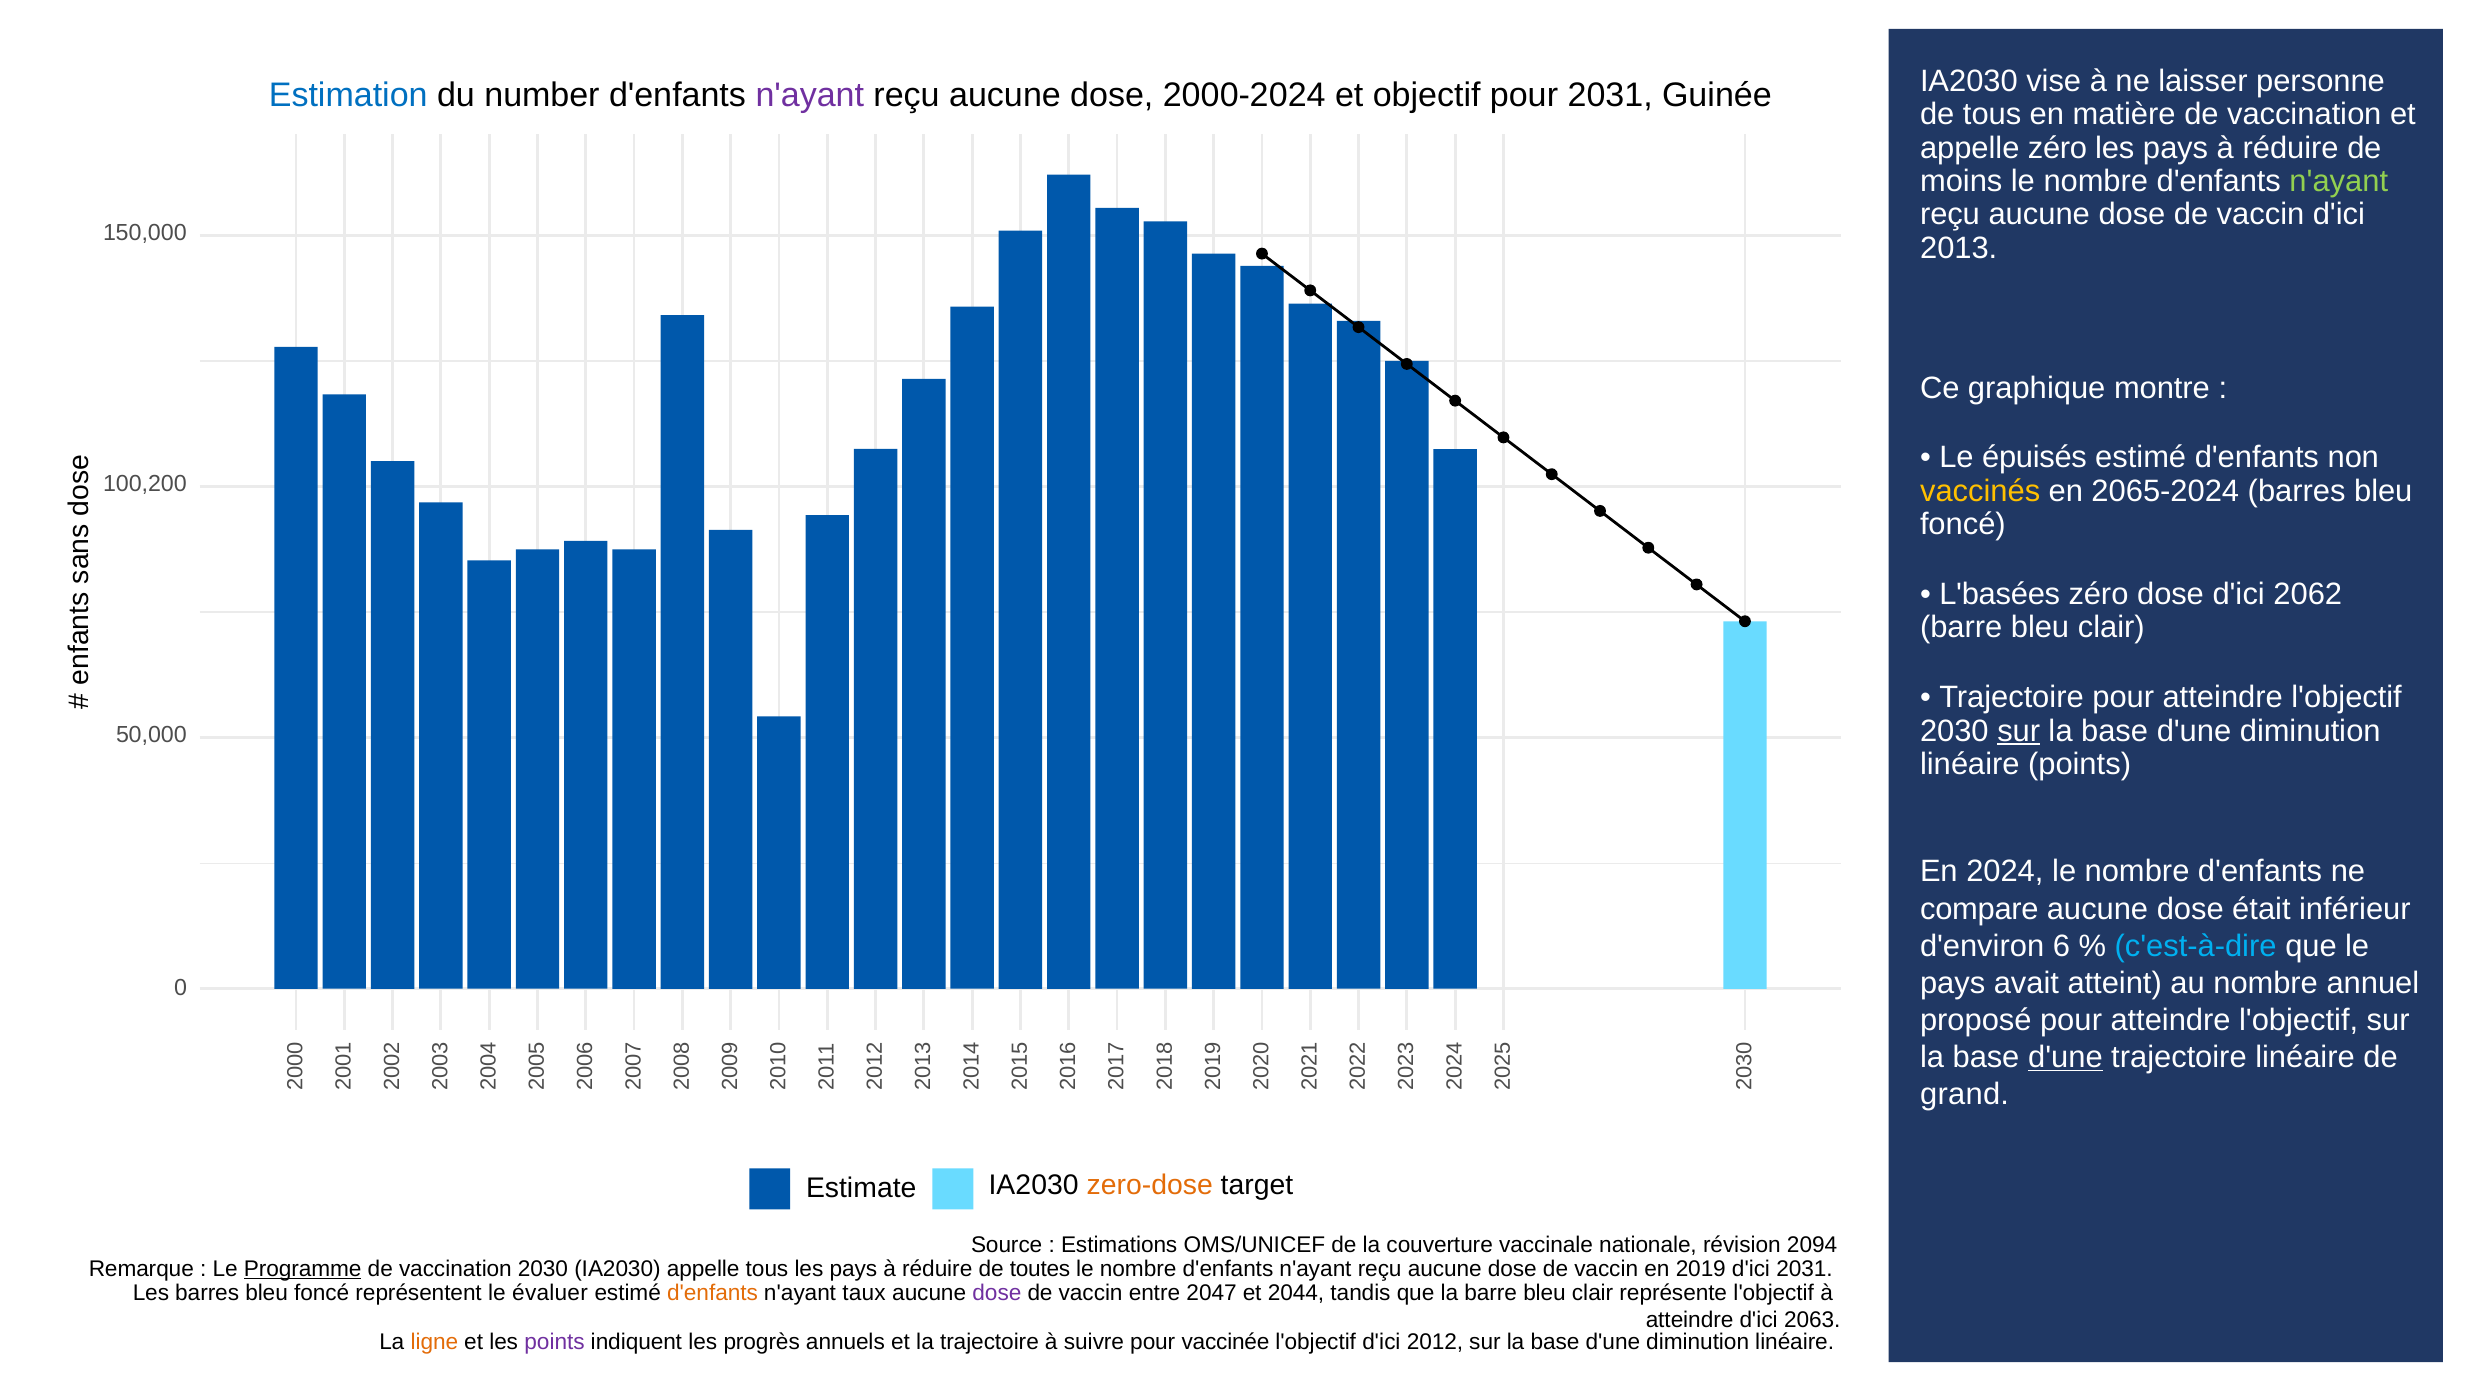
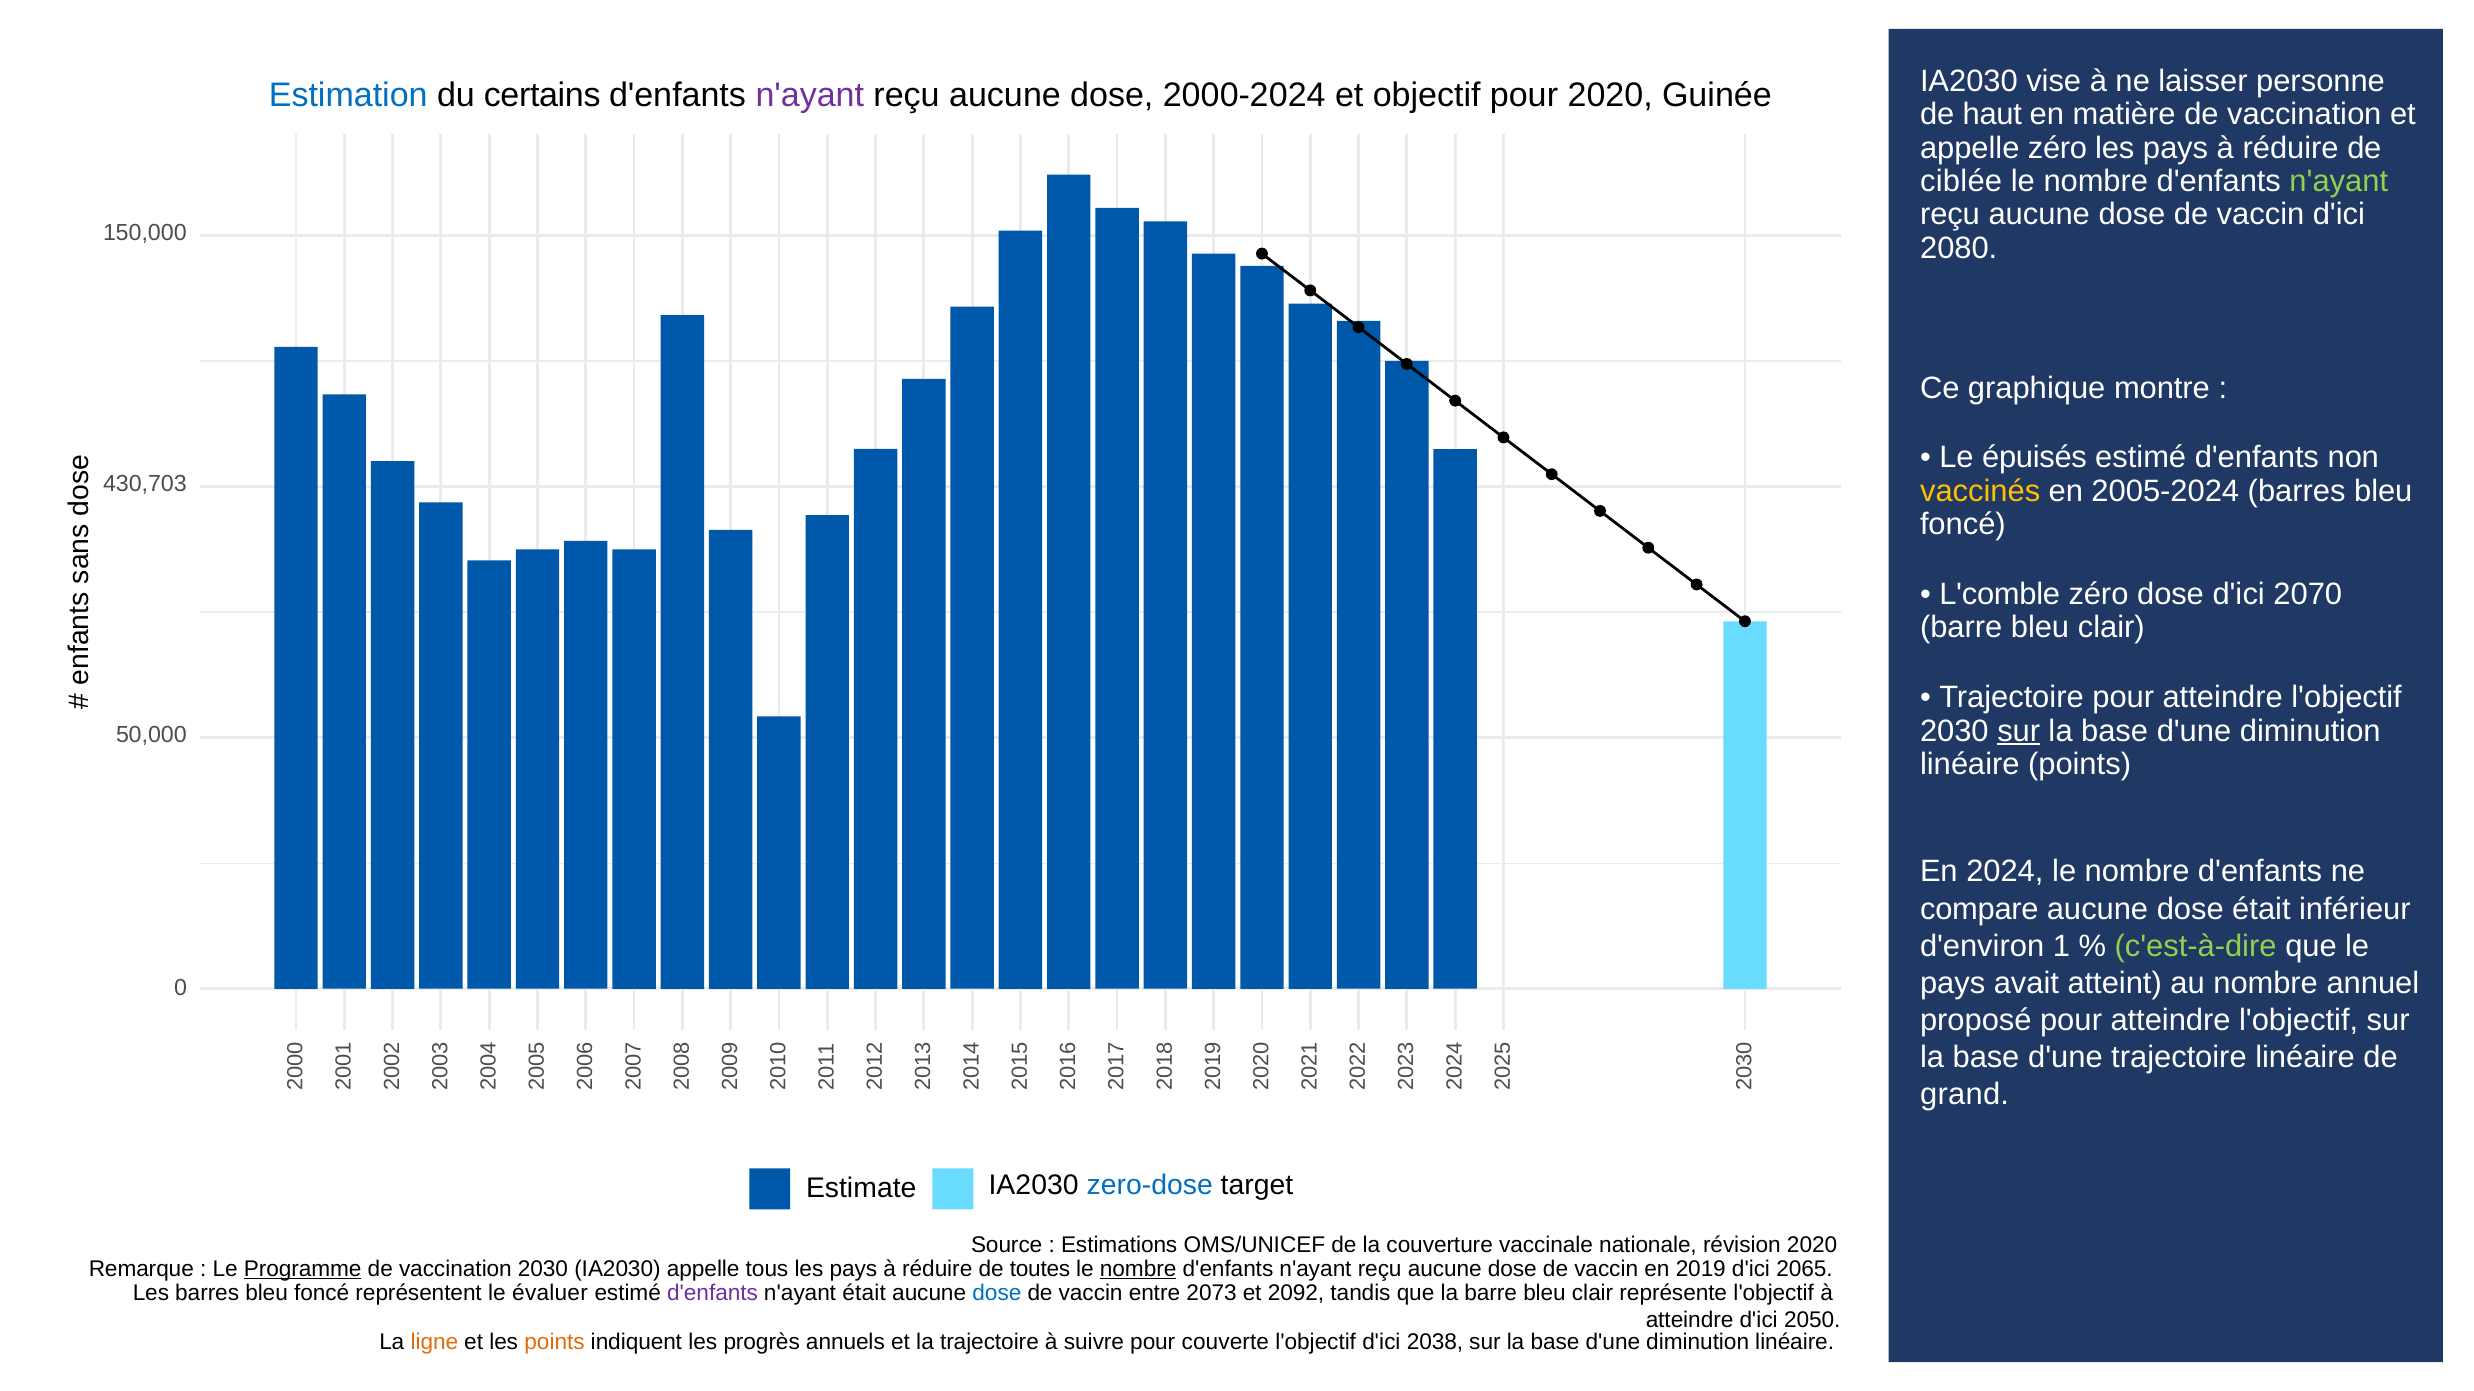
number: number -> certains (542, 96)
pour 2031: 2031 -> 2020 (1610, 96)
de tous: tous -> haut (1992, 115)
moins: moins -> ciblée (1961, 181)
2013: 2013 -> 2080 (1959, 248)
100,200: 100,200 -> 430,703 (145, 484)
2065-2024: 2065-2024 -> 2005-2024 (2165, 491)
L'basées: L'basées -> L'comble (2000, 595)
2062: 2062 -> 2070 (2308, 595)
d'environ 6: 6 -> 1 (2061, 946)
c'est-à-dire colour: light blue -> light green (2196, 946)
d'une underline: present -> none (2065, 1058)
zero-dose colour: orange -> blue (1150, 1186)
révision 2094: 2094 -> 2020 (1812, 1246)
nombre underline: none -> present (1138, 1269)
d'ici 2031: 2031 -> 2065 (1805, 1269)
d'enfants colour: orange -> purple (713, 1294)
n'ayant taux: taux -> était (864, 1294)
dose colour: purple -> blue (997, 1294)
2047: 2047 -> 2073 (1212, 1294)
2044: 2044 -> 2092 (1296, 1294)
2063: 2063 -> 2050 (1812, 1321)
points colour: purple -> orange (555, 1343)
vaccinée: vaccinée -> couverte (1225, 1343)
2012: 2012 -> 2038 (1435, 1343)
